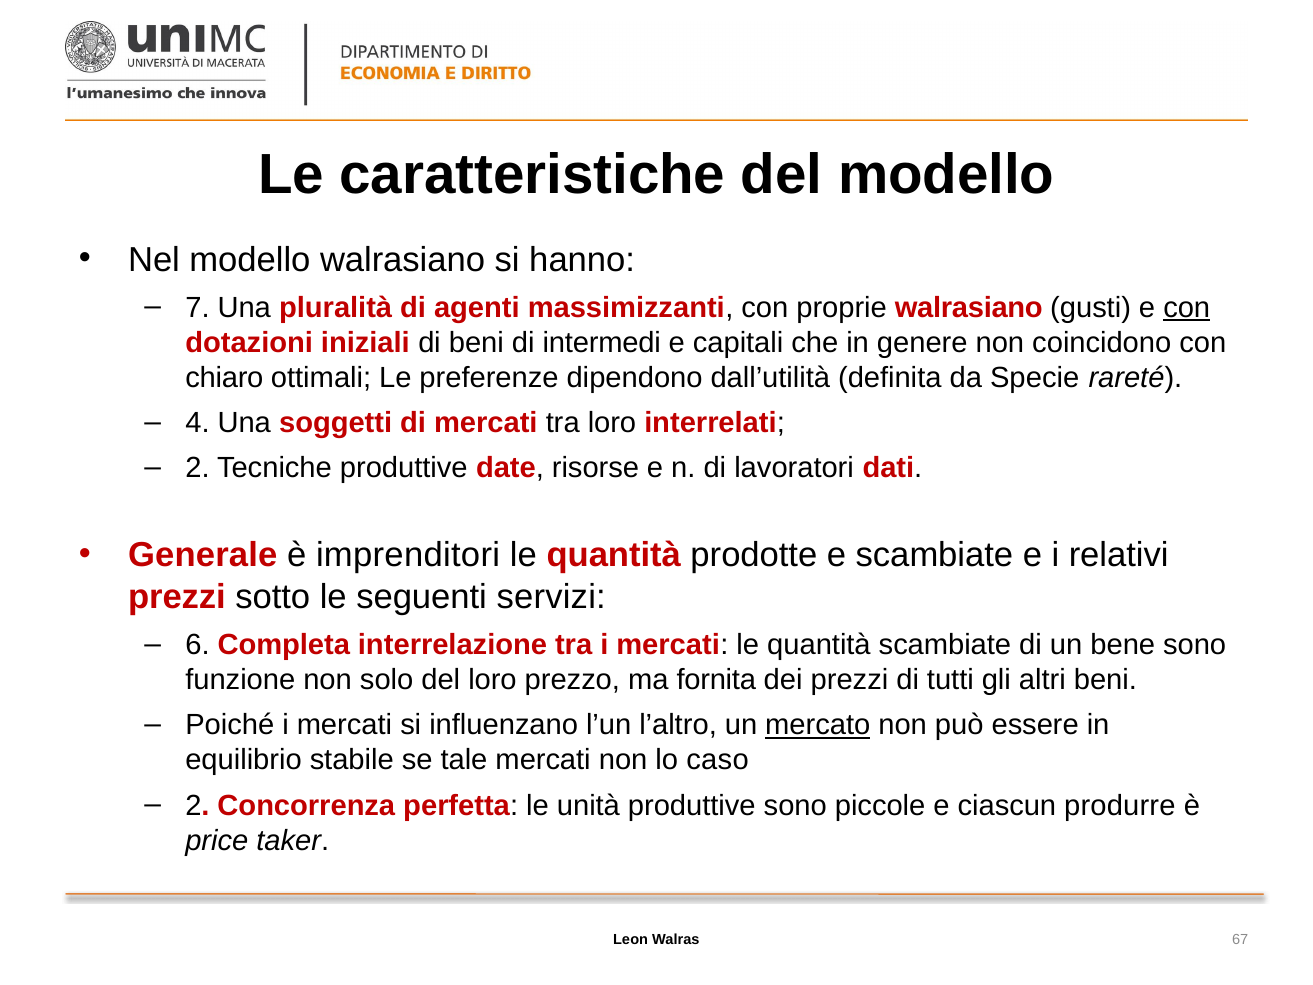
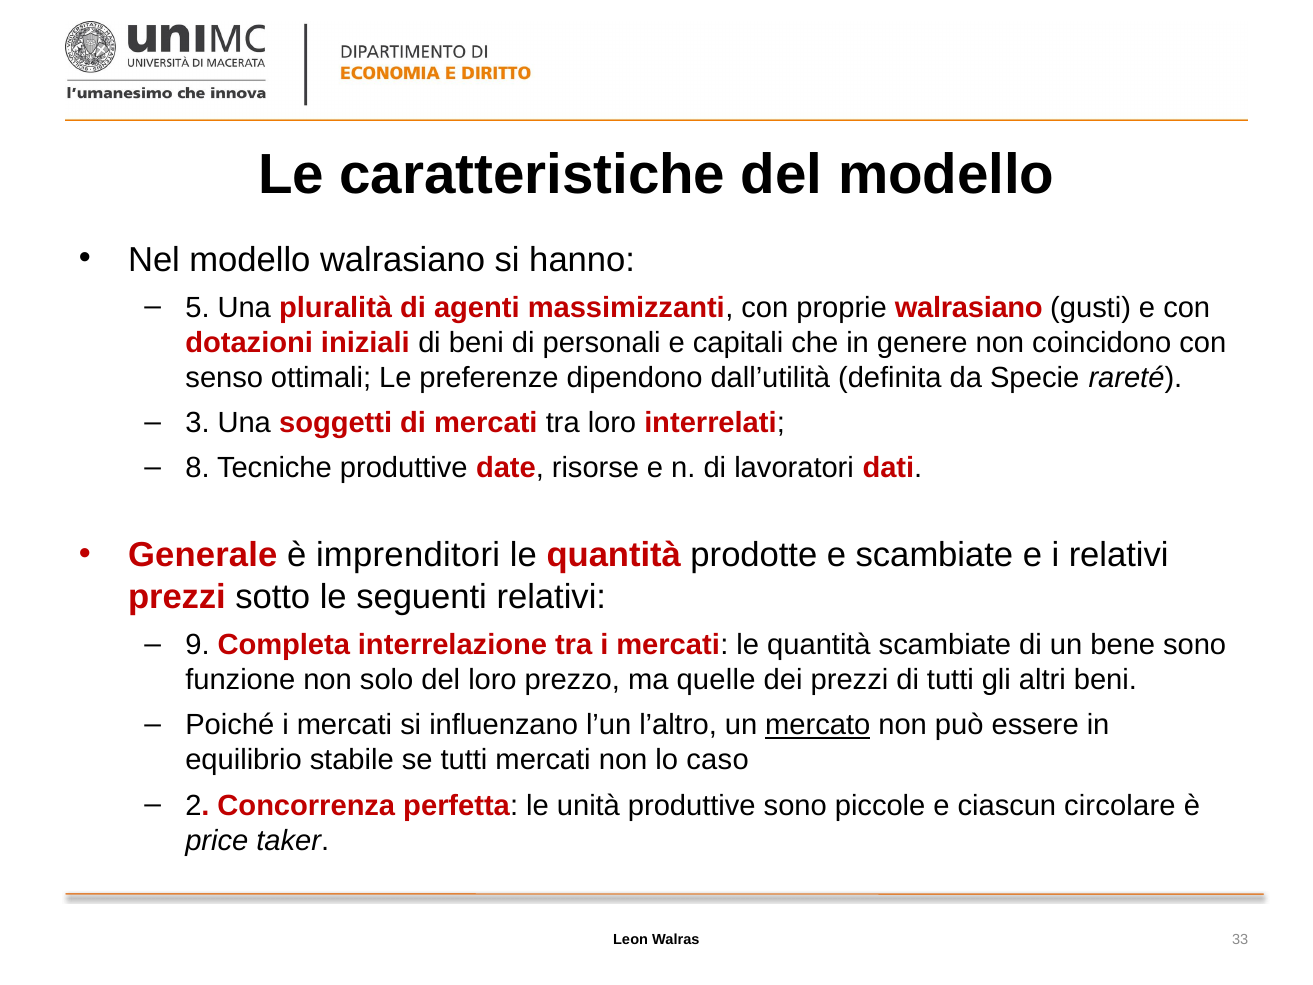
7: 7 -> 5 (198, 308)
con underline: present -> none (1187, 308)
intermedi: intermedi -> personali (602, 343)
chiaro: chiaro -> senso (224, 378)
4: 4 -> 3 (198, 423)
2: 2 -> 8 (198, 468)
seguenti servizi: servizi -> relativi (551, 597)
6: 6 -> 9 (198, 645)
fornita: fornita -> quelle (716, 680)
se tale: tale -> tutti (464, 760)
produrre: produrre -> circolare (1120, 805)
67: 67 -> 33 (1240, 940)
